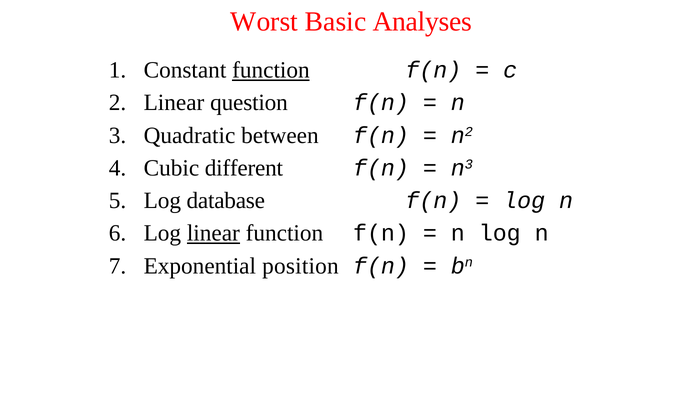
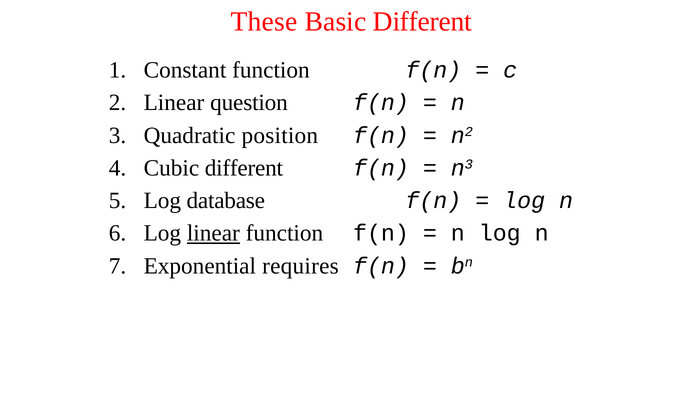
Worst: Worst -> These (264, 22)
Basic Analyses: Analyses -> Different (422, 22)
function underline: present -> none (271, 70)
between: between -> position (280, 135)
position: position -> requires (300, 266)
